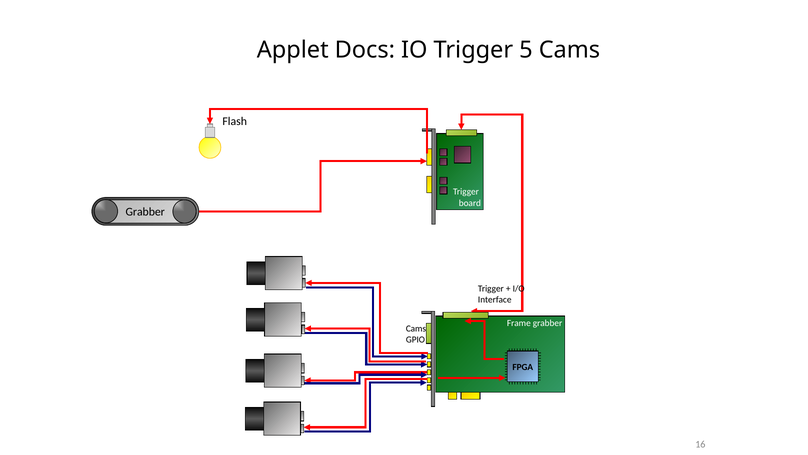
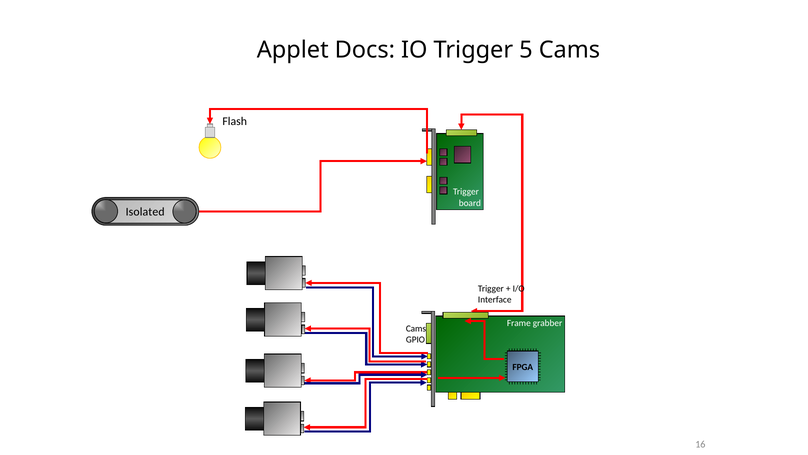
Grabber: Grabber -> Isolated (145, 212)
